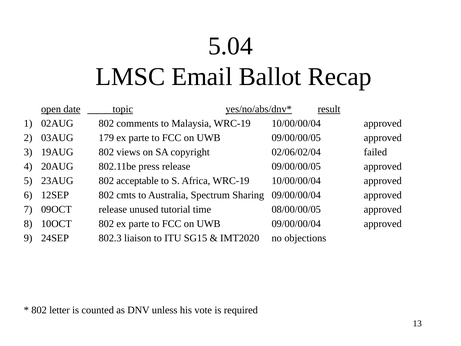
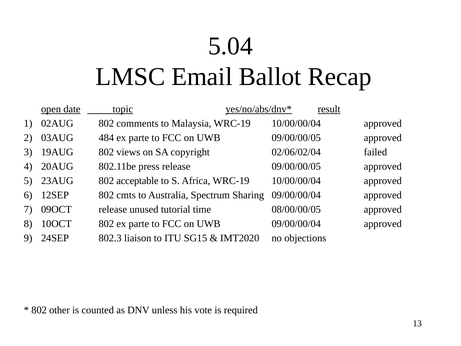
179: 179 -> 484 (106, 138)
letter: letter -> other (60, 310)
